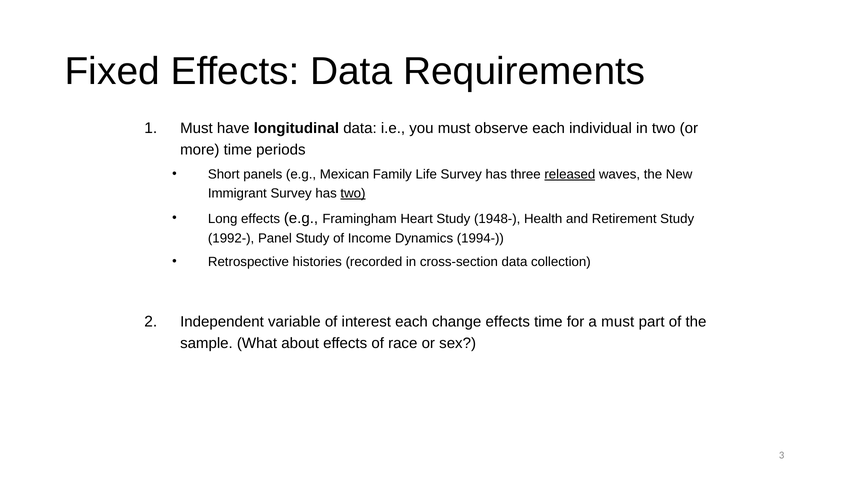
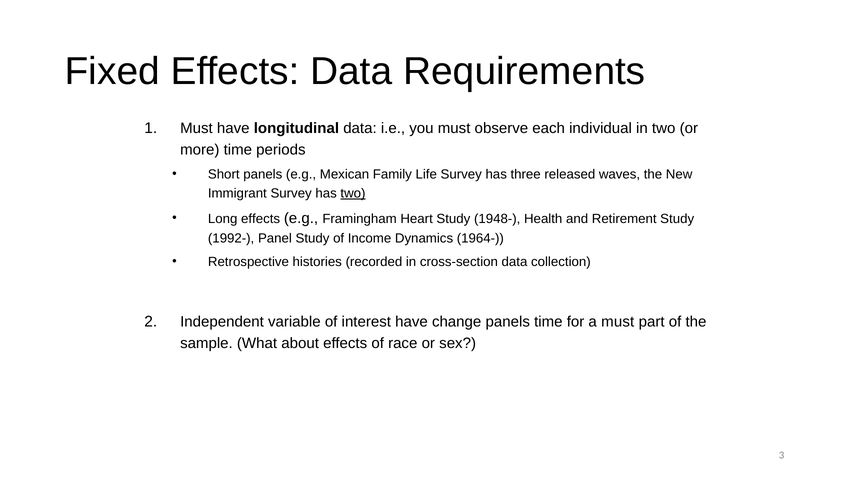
released underline: present -> none (570, 174)
1994-: 1994- -> 1964- (480, 239)
interest each: each -> have (411, 322)
change effects: effects -> panels (508, 322)
